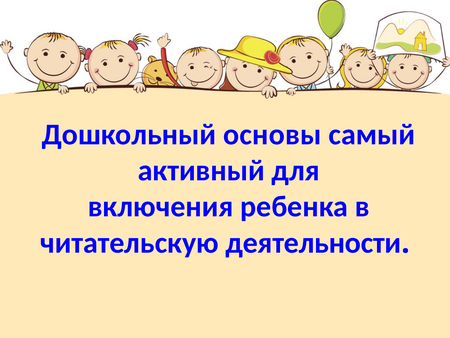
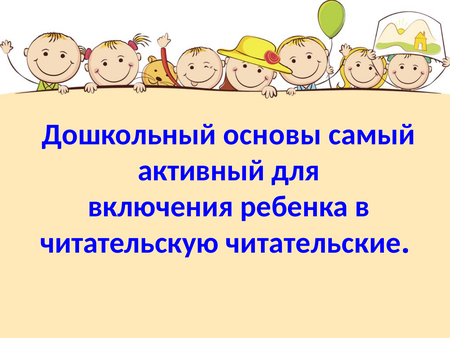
деятельности: деятельности -> читательские (313, 242)
